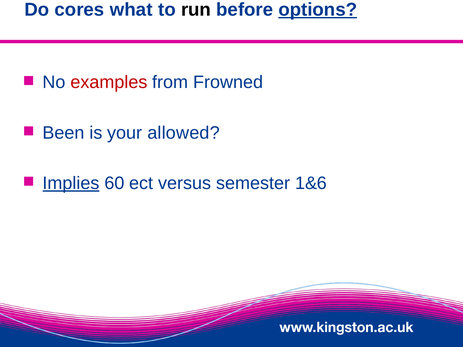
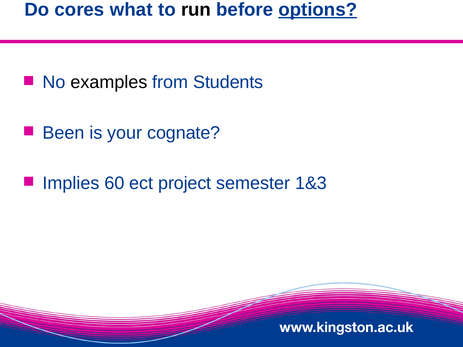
examples colour: red -> black (109, 82)
Frowned: Frowned -> Students (228, 82)
allowed: allowed -> cognate (184, 133)
Implies underline: present -> none (71, 183)
versus: versus -> project (185, 183)
1&6: 1&6 -> 1&3 (311, 183)
